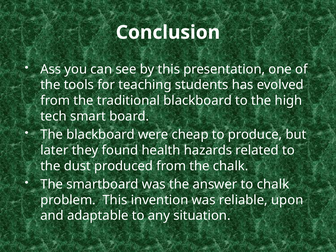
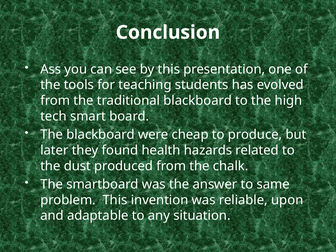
to chalk: chalk -> same (273, 184)
